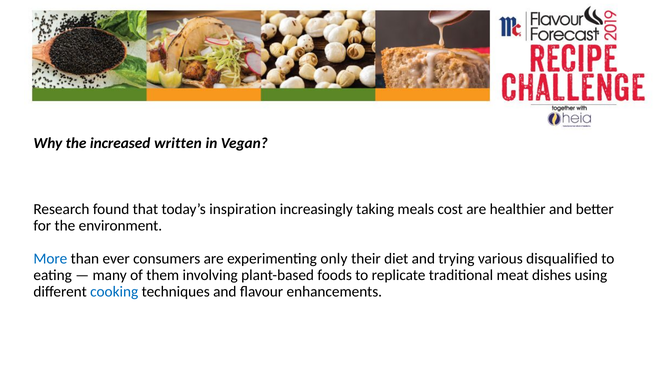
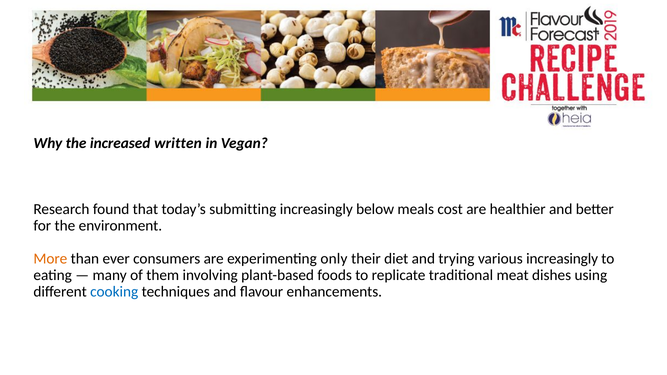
inspiration: inspiration -> submitting (243, 209)
taking: taking -> below (375, 209)
More colour: blue -> orange (50, 259)
various disqualified: disqualified -> increasingly (562, 259)
